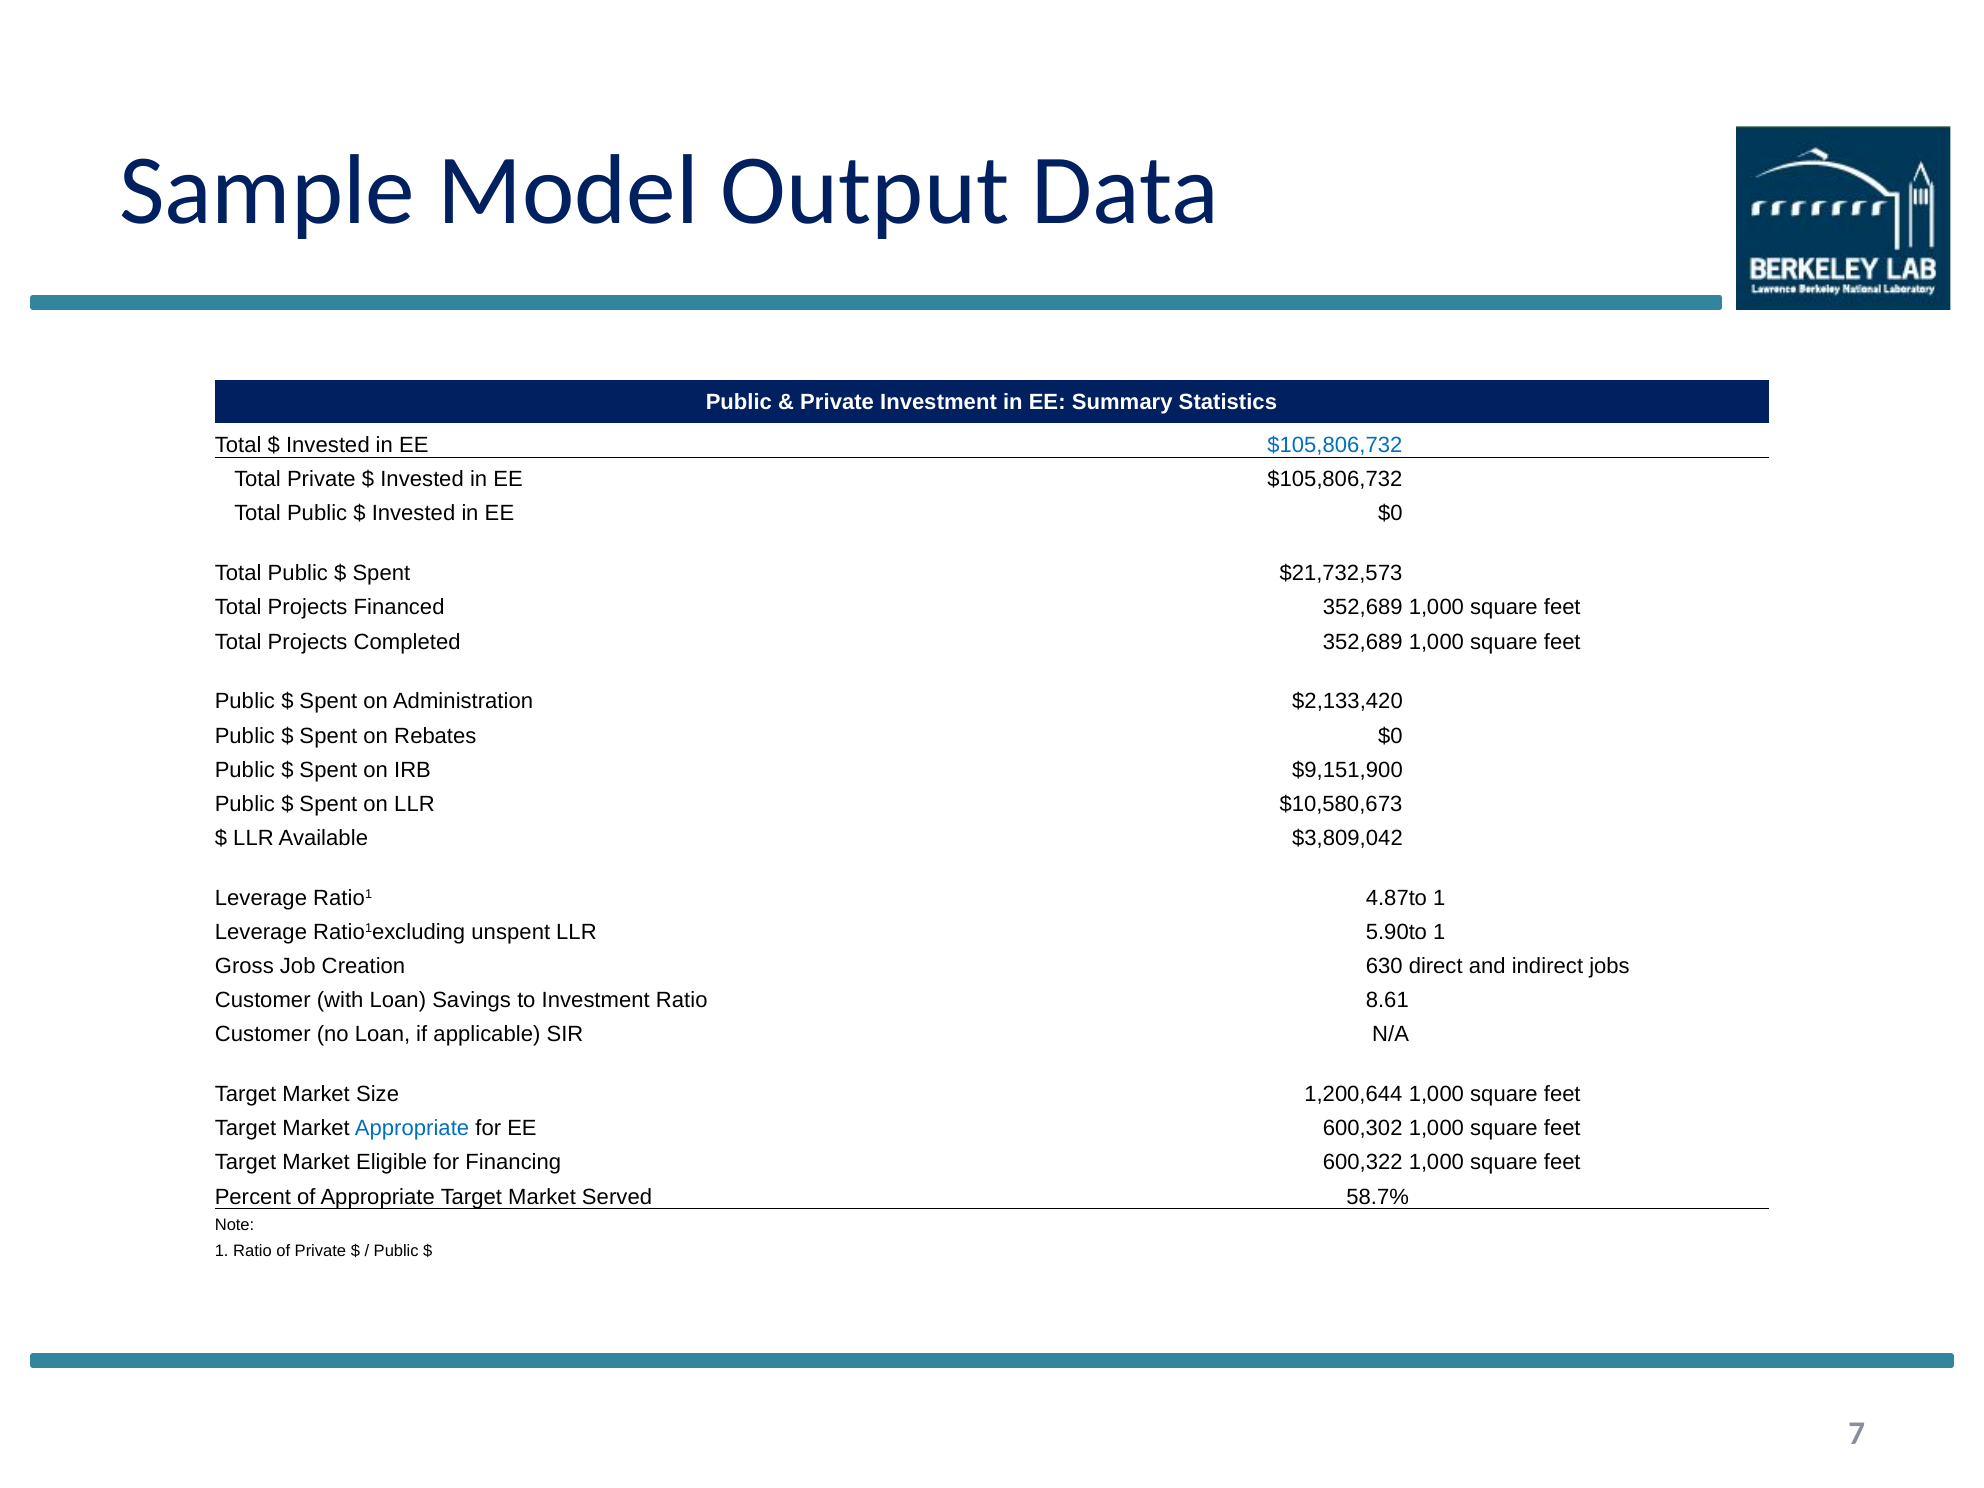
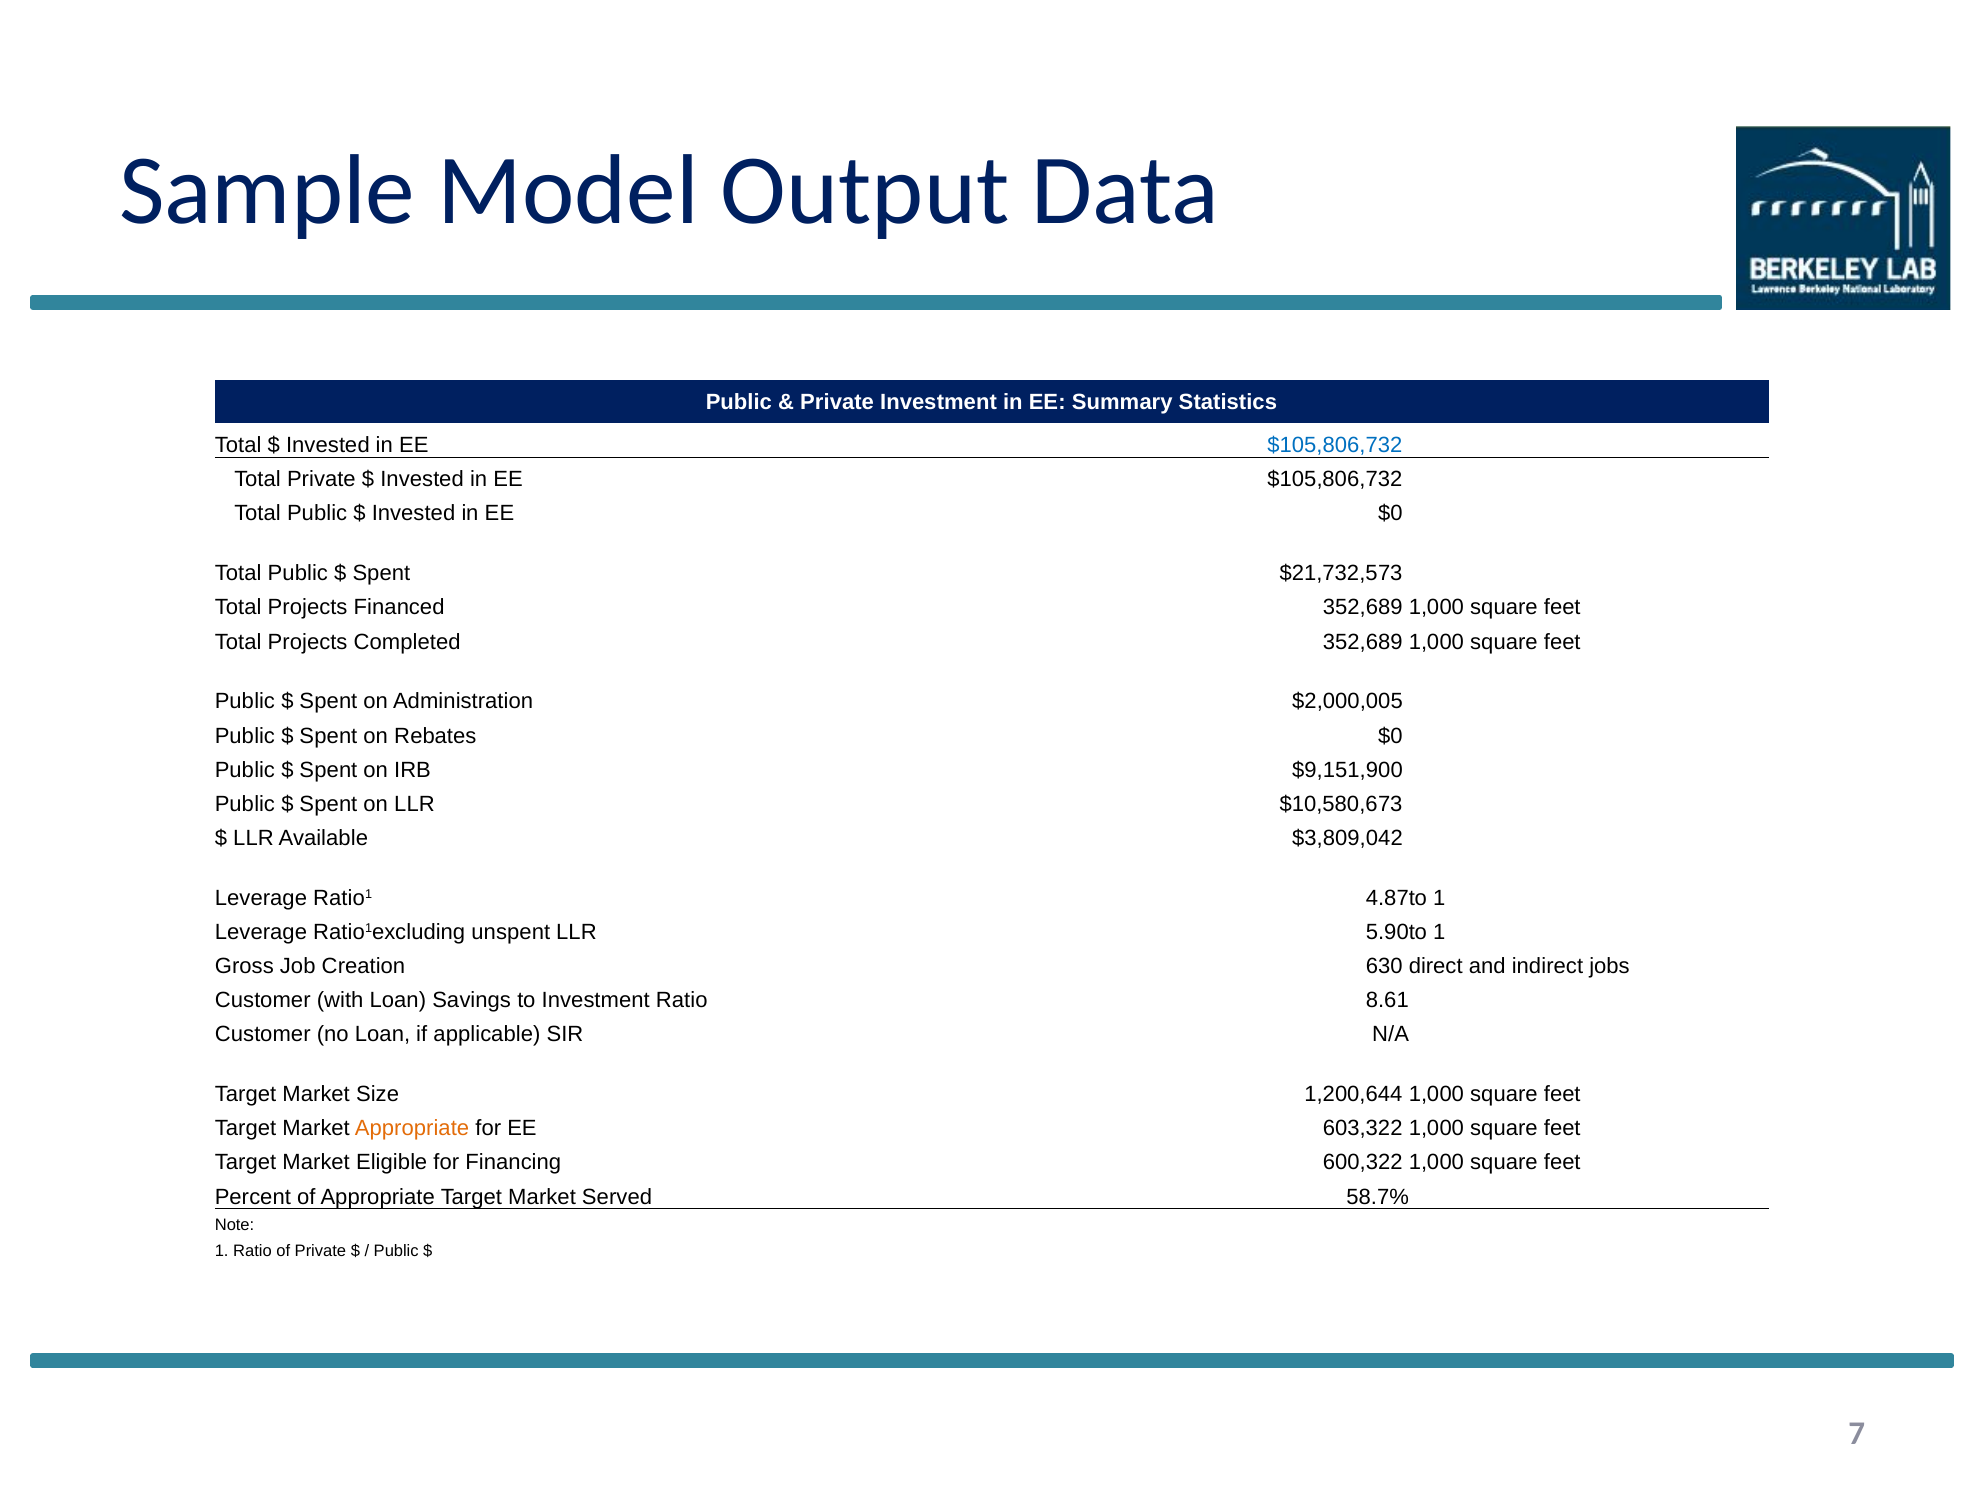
$2,133,420: $2,133,420 -> $2,000,005 (1347, 702)
Appropriate colour: blue -> orange (412, 1129)
600,302: 600,302 -> 603,322 (1363, 1129)
